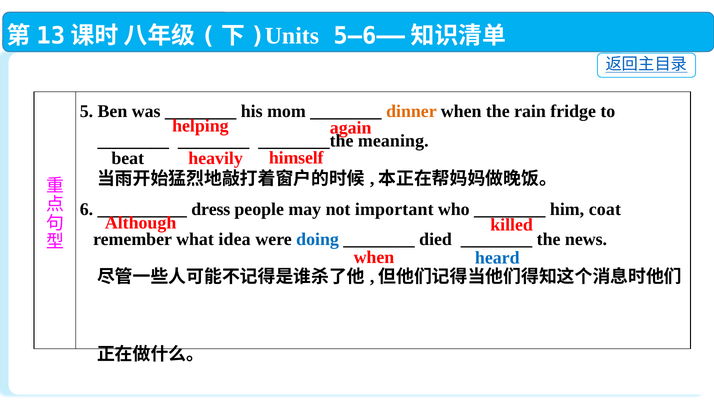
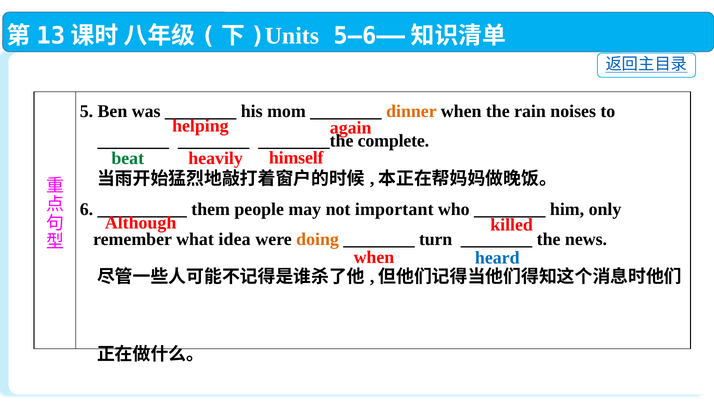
fridge: fridge -> noises (573, 111)
meaning: meaning -> complete (393, 141)
beat colour: black -> green (128, 158)
dress: dress -> them (211, 209)
coat: coat -> only (605, 209)
doing colour: blue -> orange (318, 239)
died: died -> turn (436, 239)
